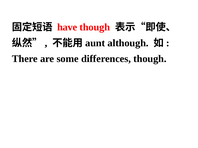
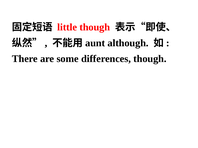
have: have -> little (67, 27)
